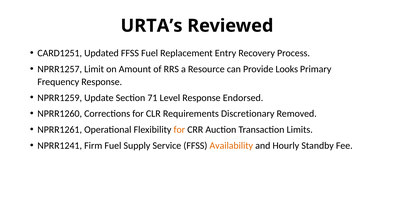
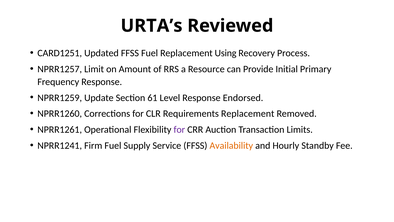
Entry: Entry -> Using (226, 53)
Looks: Looks -> Initial (287, 69)
71: 71 -> 61 (152, 98)
Requirements Discretionary: Discretionary -> Replacement (248, 114)
for colour: orange -> purple (179, 129)
